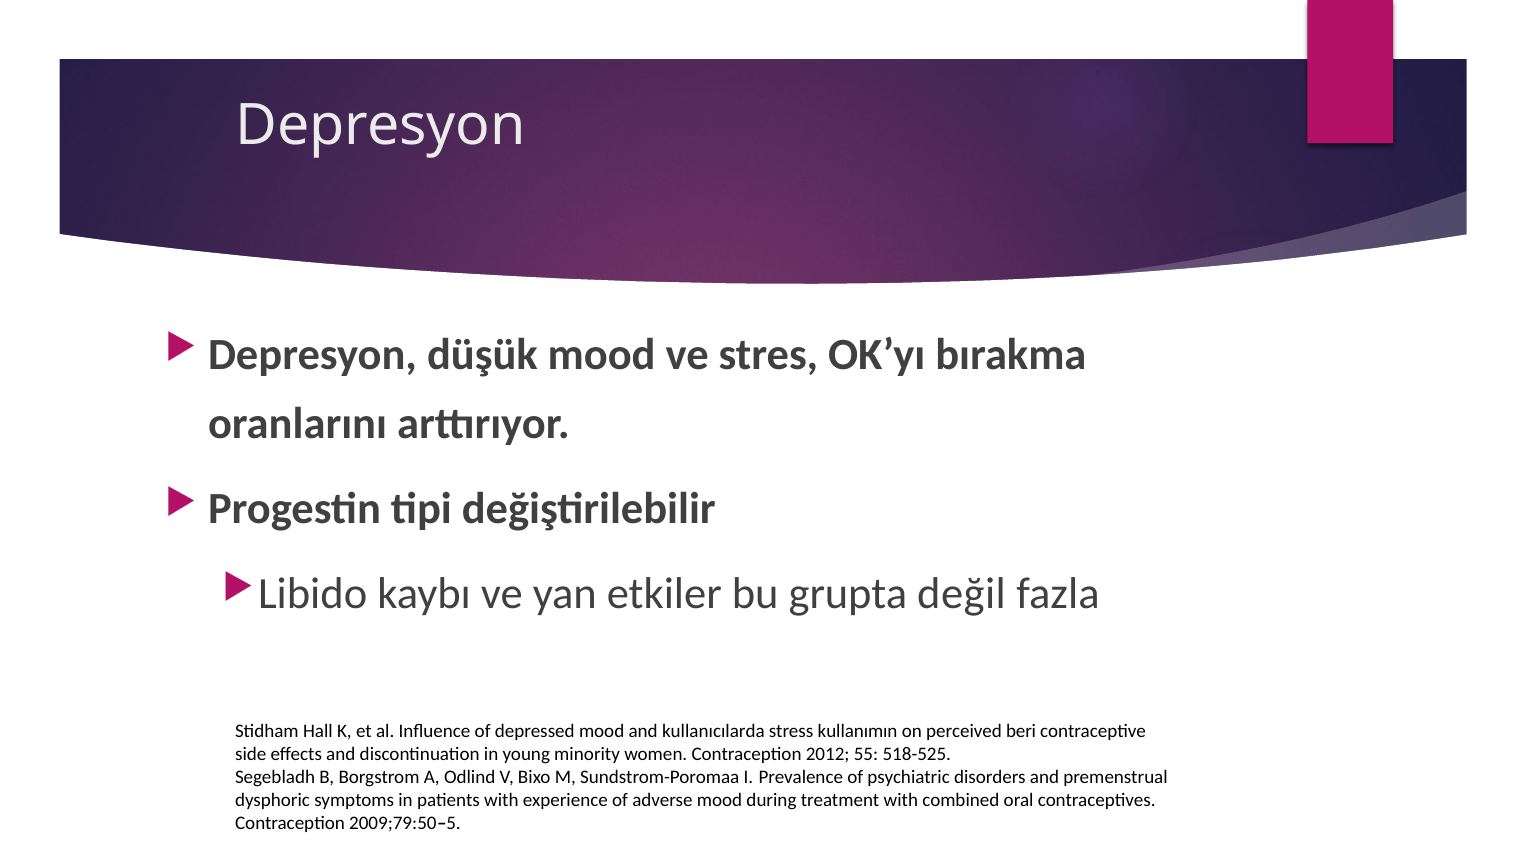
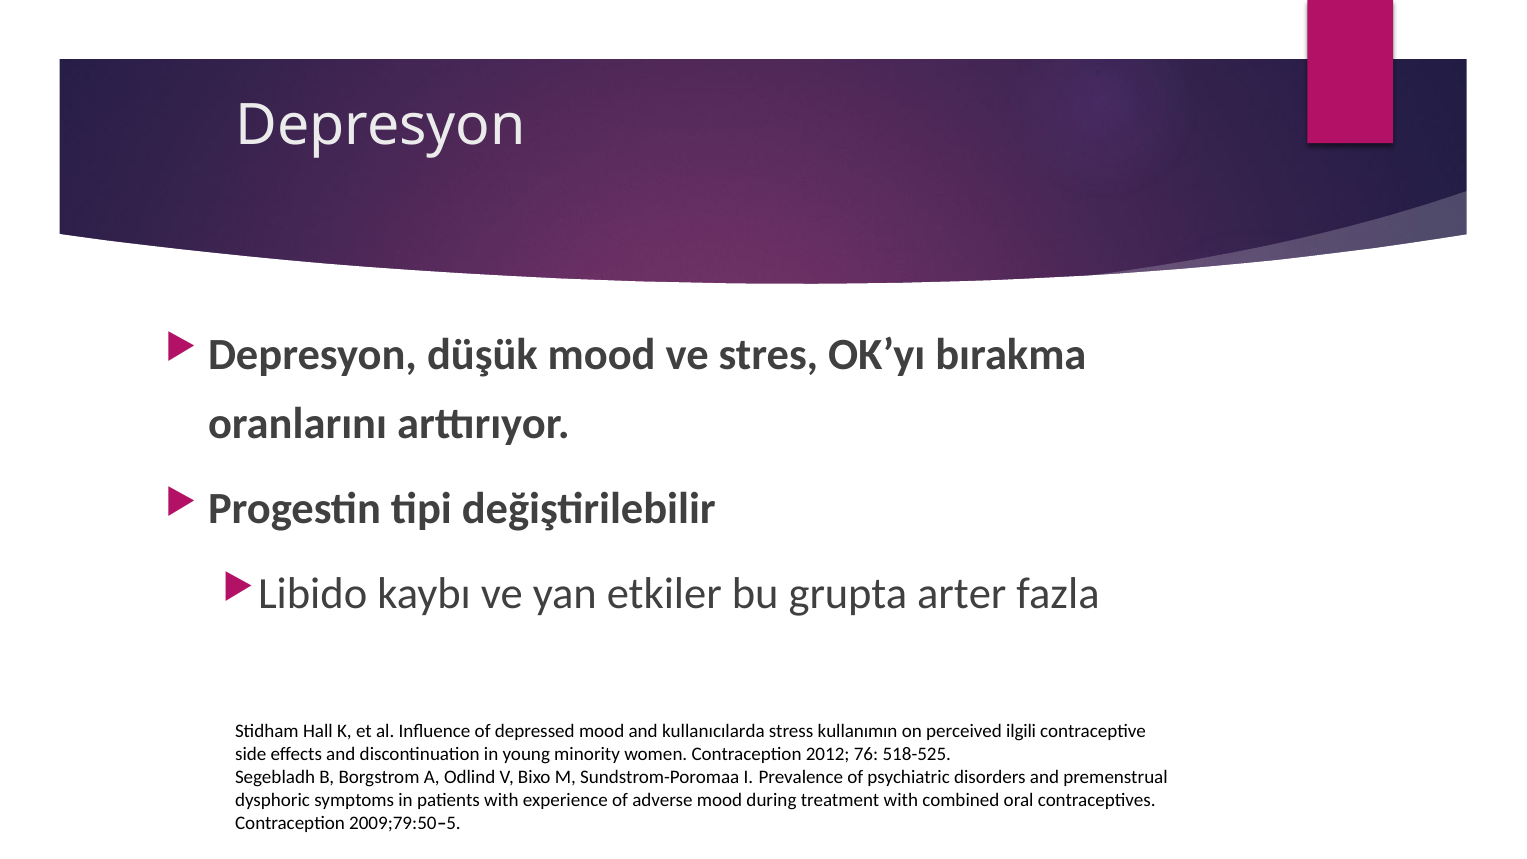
değil: değil -> arter (962, 594)
beri: beri -> ilgili (1021, 731)
55: 55 -> 76 (866, 754)
